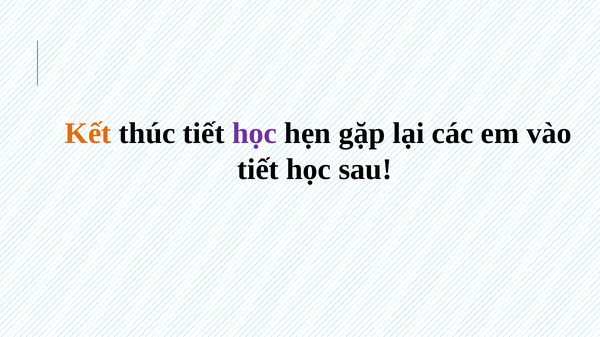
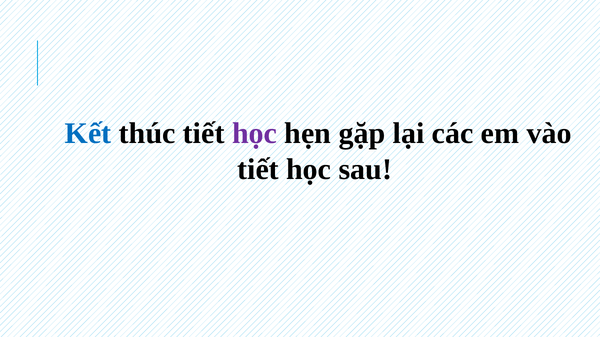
Kết colour: orange -> blue (88, 134)
